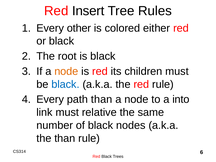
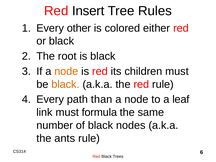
black colour: blue -> orange (65, 84)
into: into -> leaf (181, 99)
relative: relative -> formula (99, 112)
the than: than -> ants (65, 138)
